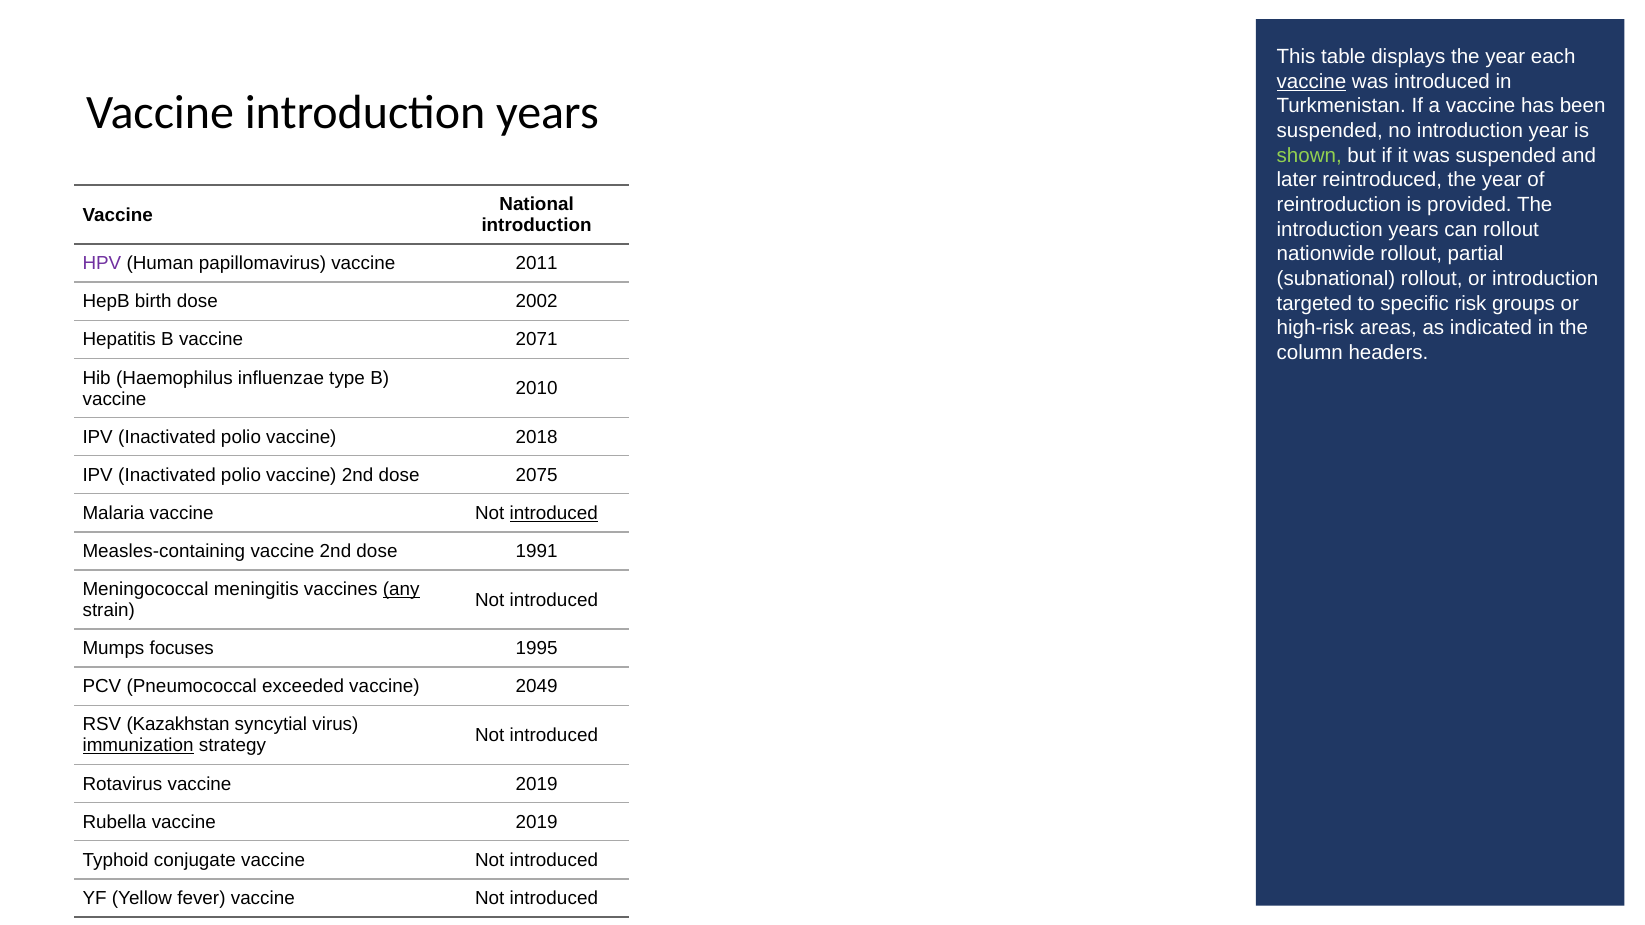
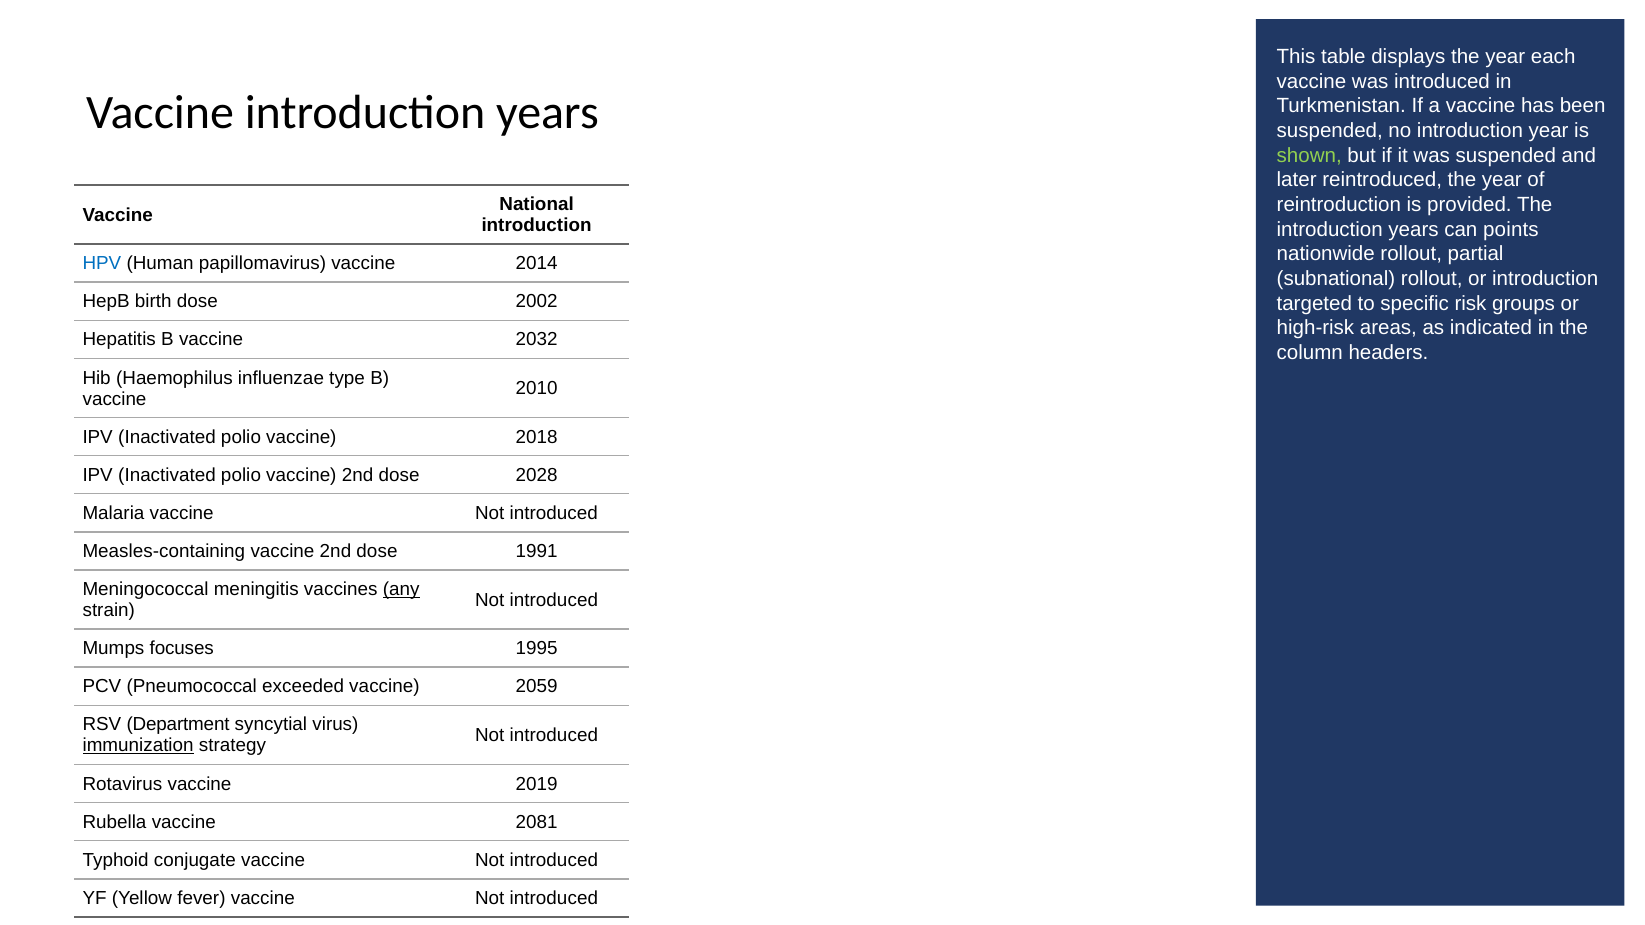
vaccine underline: present -> none (1311, 82)
can rollout: rollout -> points (1511, 230)
HPV colour: purple -> blue (102, 264)
2011: 2011 -> 2014 (537, 264)
2071: 2071 -> 2032 (537, 340)
2075: 2075 -> 2028 (537, 475)
introduced underline: present -> none (554, 513)
2049: 2049 -> 2059 (537, 687)
Kazakhstan: Kazakhstan -> Department (178, 725)
Rubella vaccine 2019: 2019 -> 2081 (537, 822)
